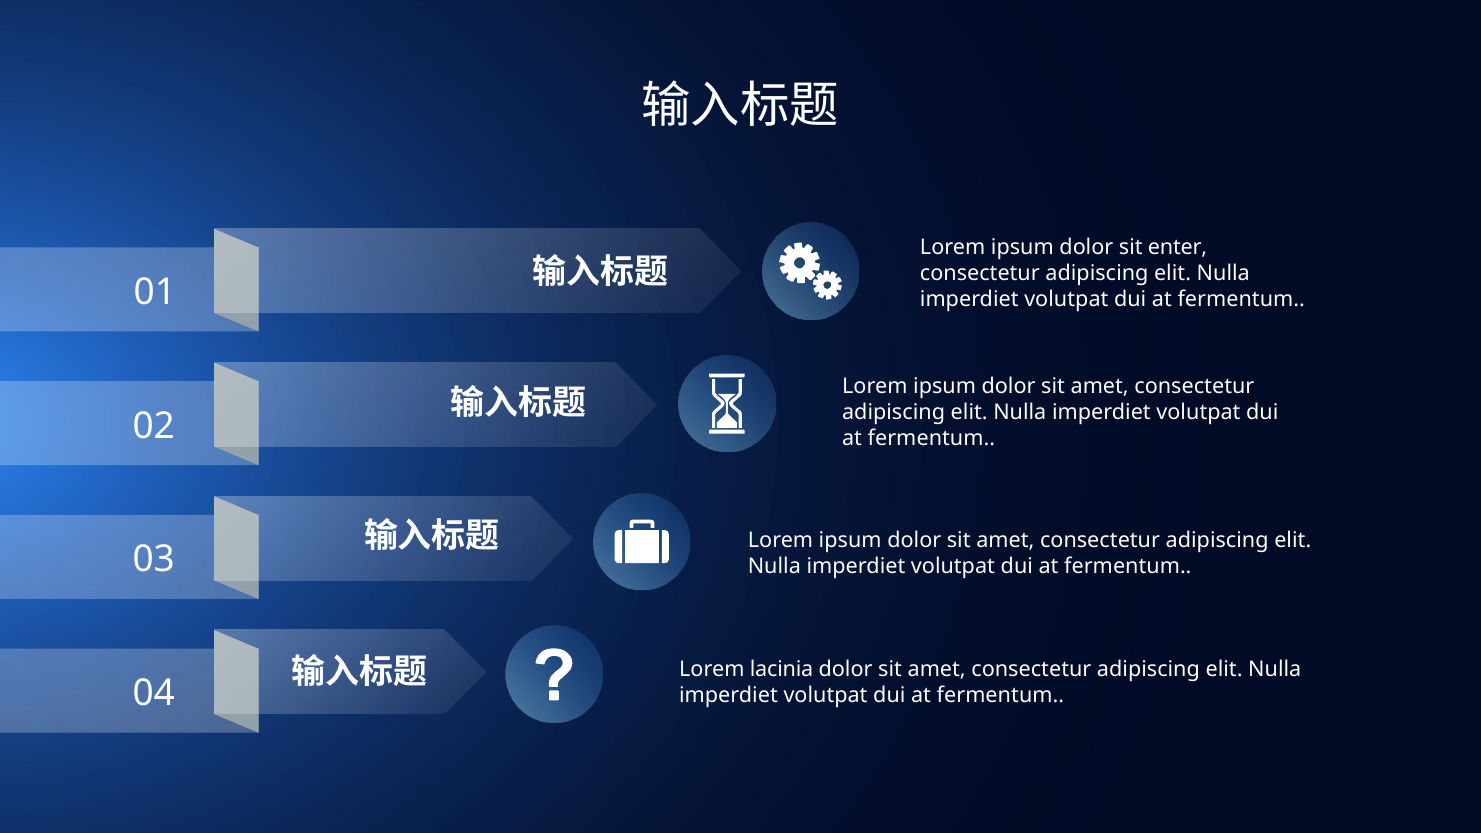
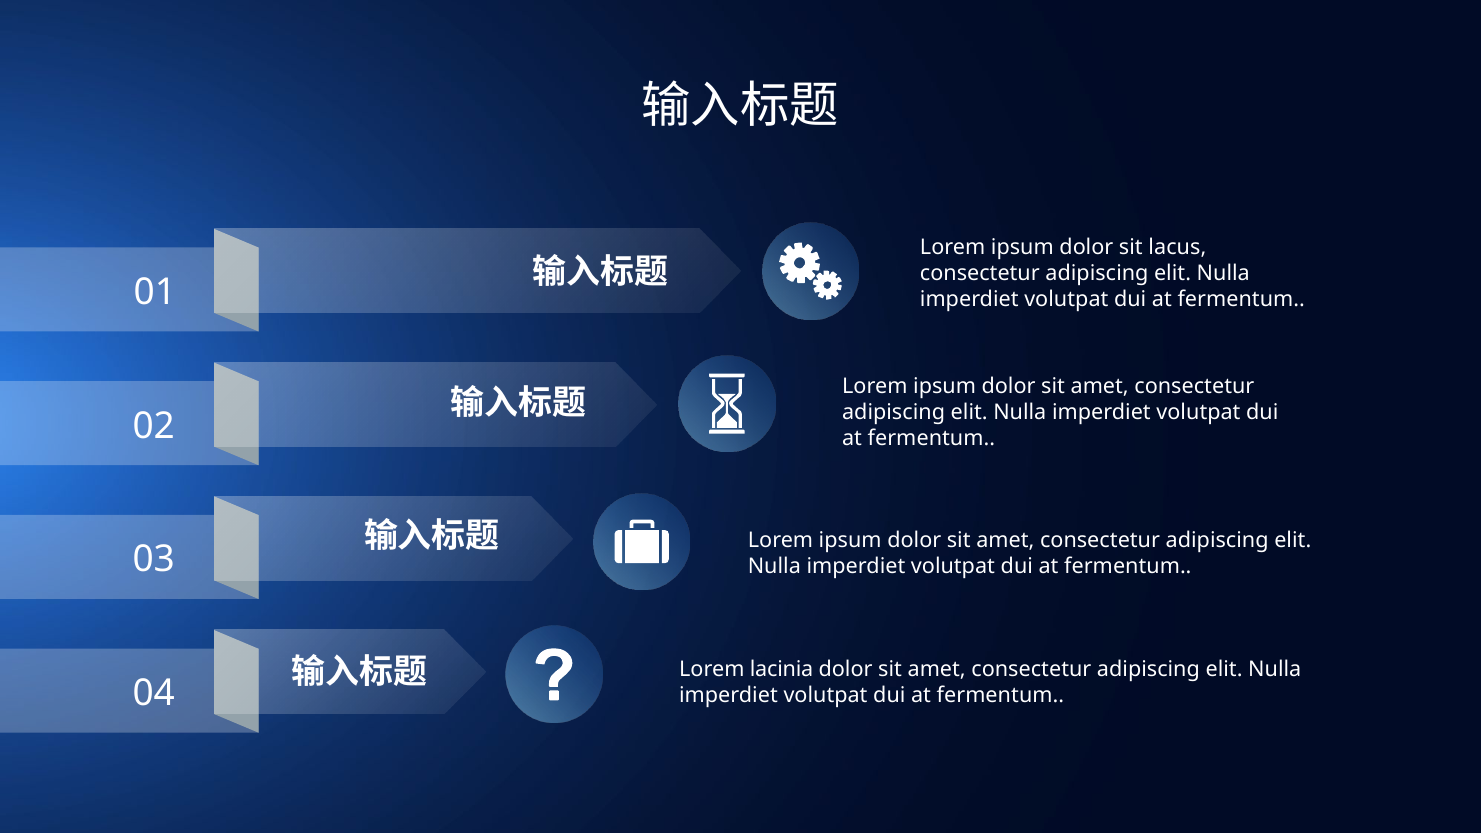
enter: enter -> lacus (1177, 248)
